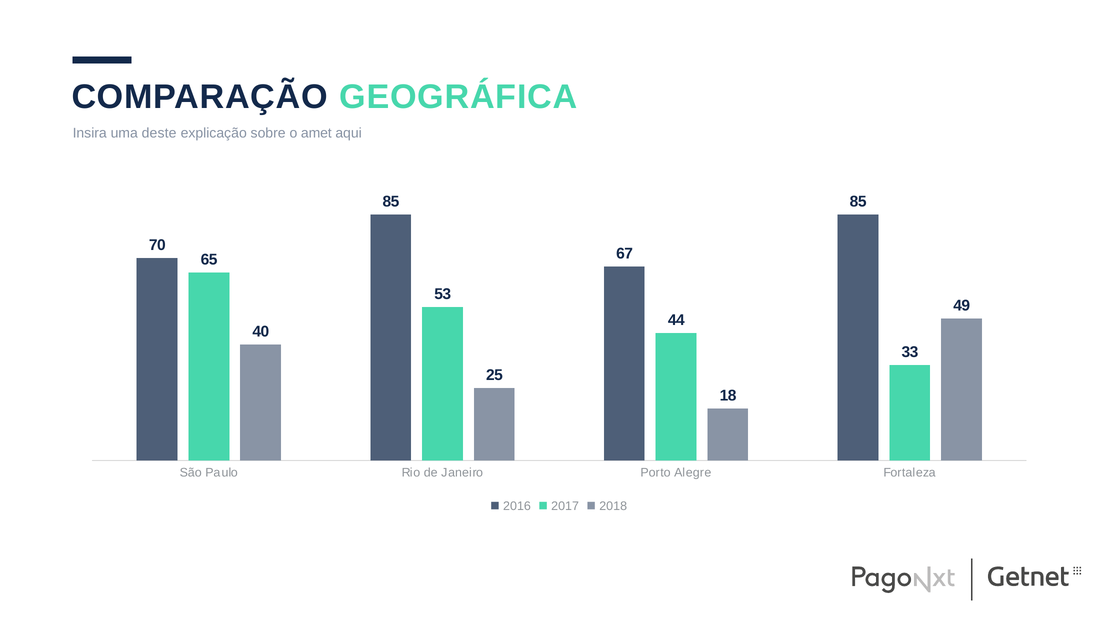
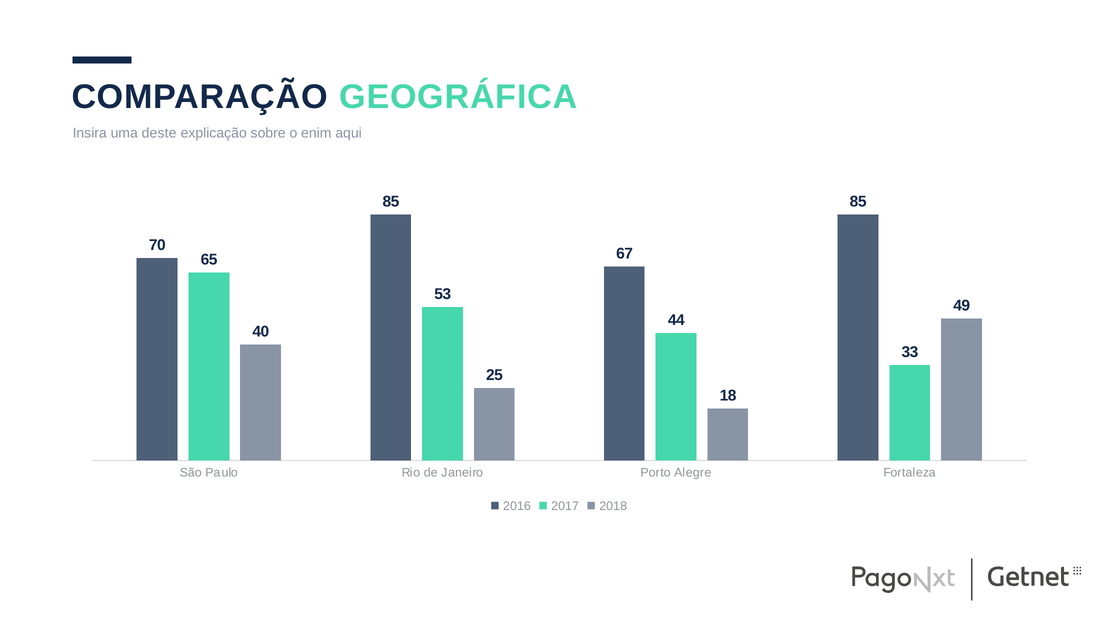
amet: amet -> enim (316, 133)
